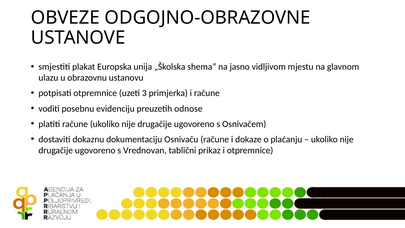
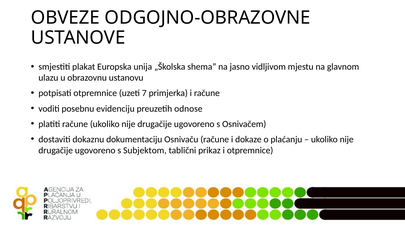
3: 3 -> 7 (144, 93)
Vrednovan: Vrednovan -> Subjektom (145, 150)
